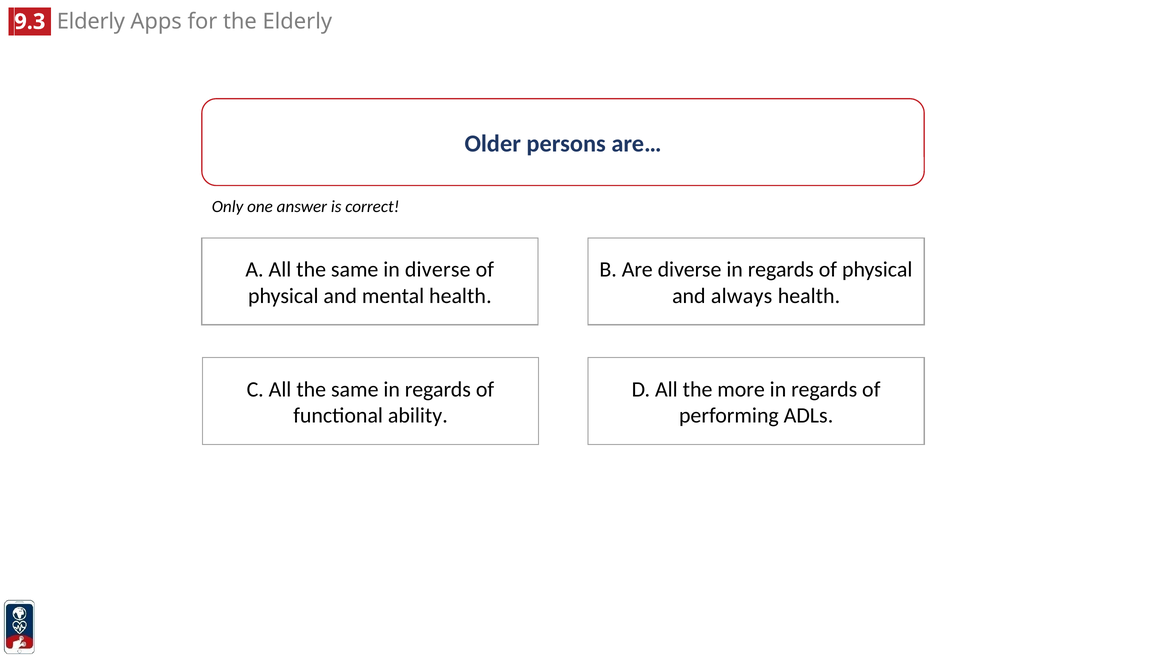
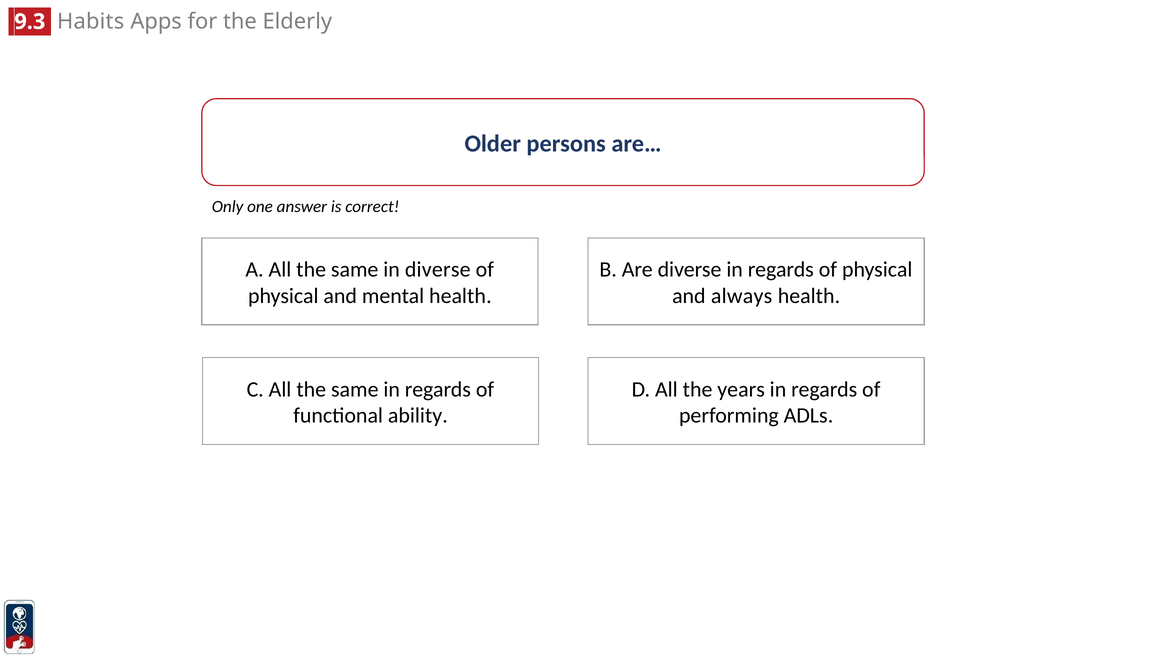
Elderly: Elderly -> Habits (91, 22)
more: more -> years (741, 389)
